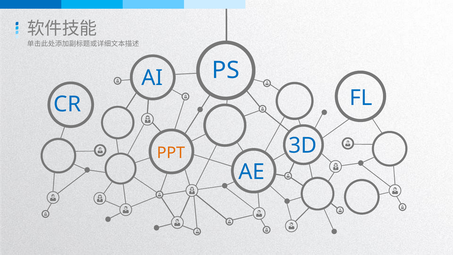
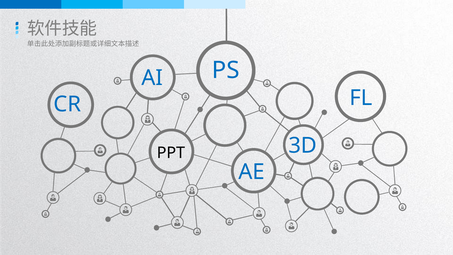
PPT colour: orange -> black (171, 153)
